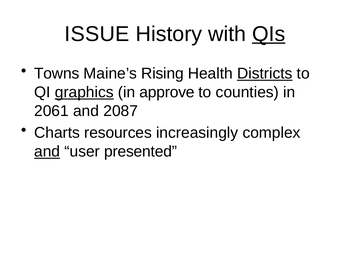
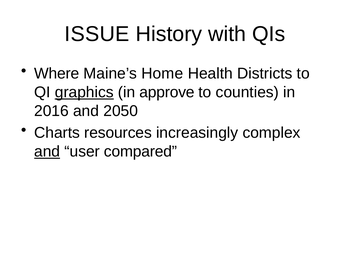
QIs underline: present -> none (269, 34)
Towns: Towns -> Where (57, 73)
Rising: Rising -> Home (162, 73)
Districts underline: present -> none (265, 73)
2061: 2061 -> 2016 (51, 111)
2087: 2087 -> 2050 (121, 111)
presented: presented -> compared (141, 151)
